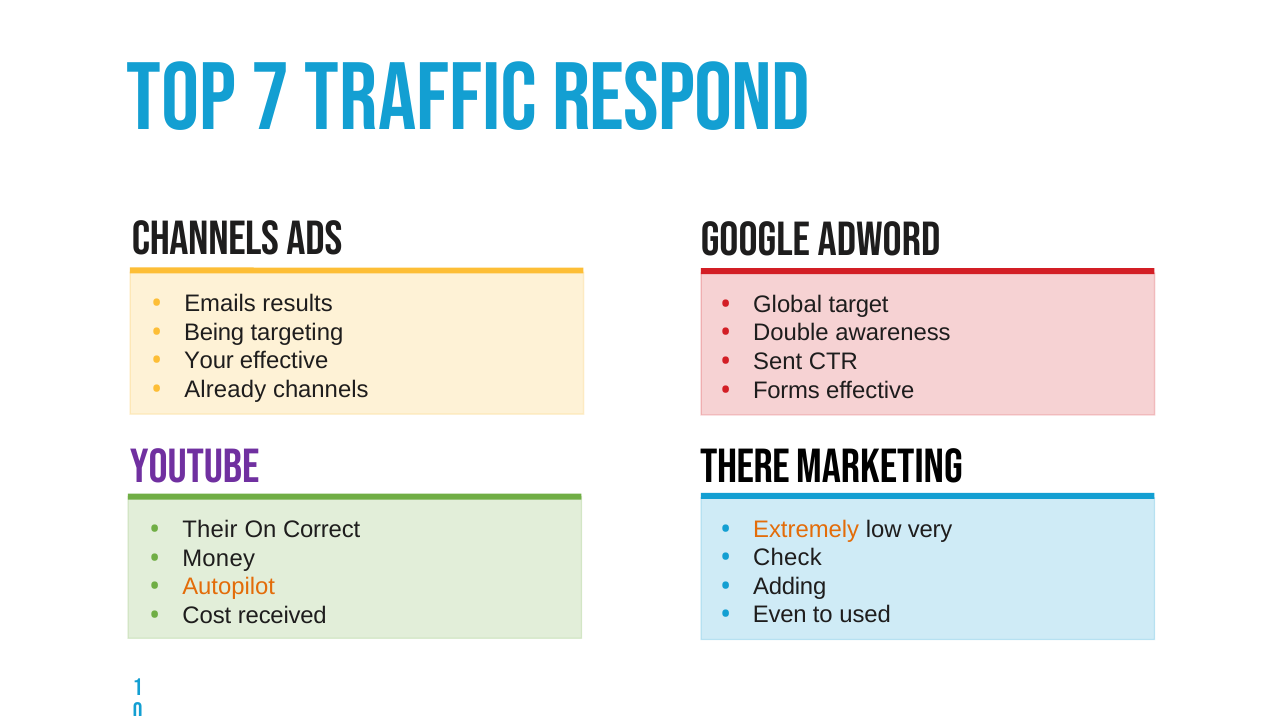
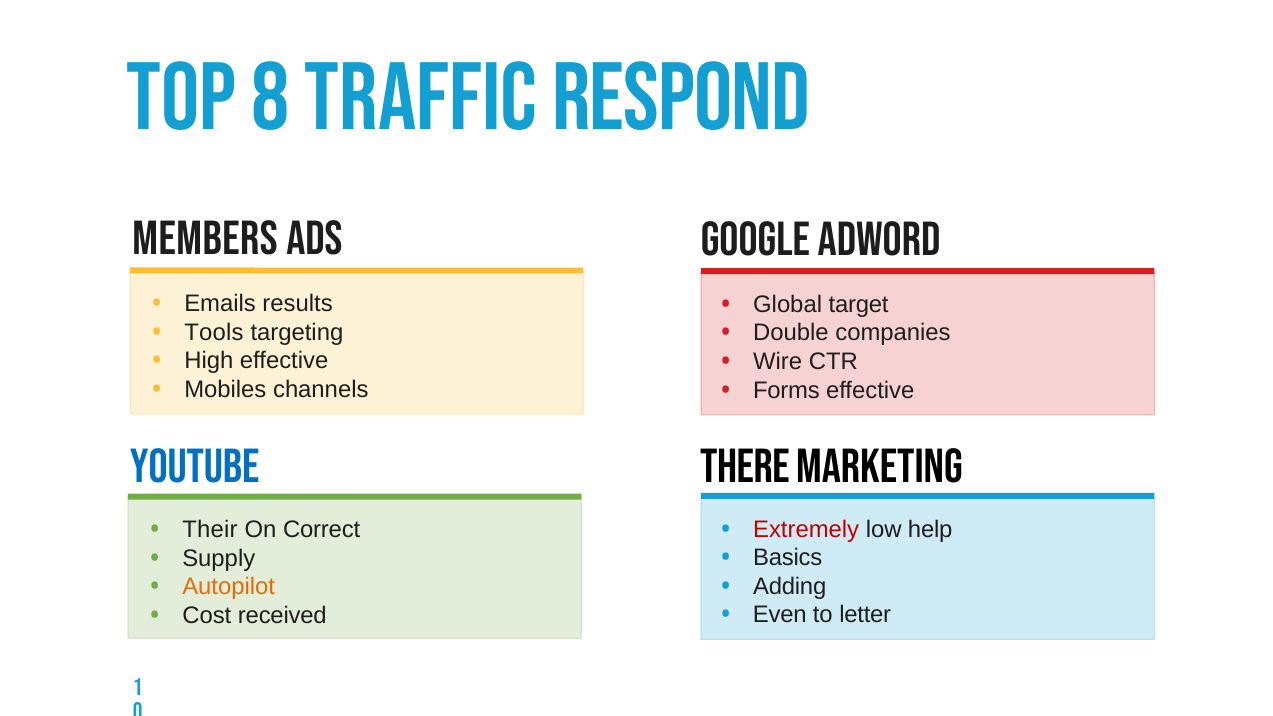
7: 7 -> 8 (270, 98)
Channels: Channels -> Members (205, 239)
Being: Being -> Tools (214, 332)
awareness: awareness -> companies (893, 333)
Your: Your -> High (209, 361)
Sent: Sent -> Wire (778, 362)
Already: Already -> Mobiles (225, 390)
YouTube colour: purple -> blue (195, 466)
Extremely colour: orange -> red (806, 529)
very: very -> help (930, 529)
Check: Check -> Basics (788, 558)
Money: Money -> Supply (219, 558)
used: used -> letter (865, 615)
